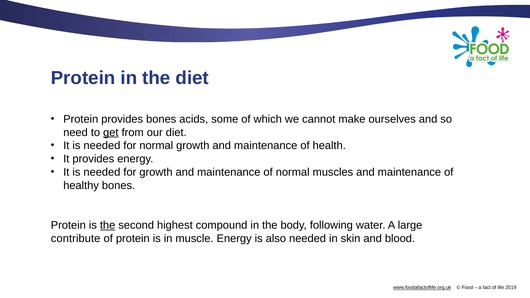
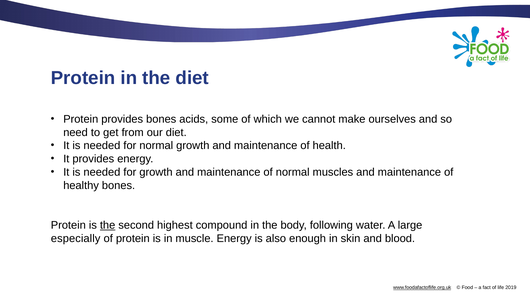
get underline: present -> none (111, 132)
contribute: contribute -> especially (76, 238)
also needed: needed -> enough (308, 238)
